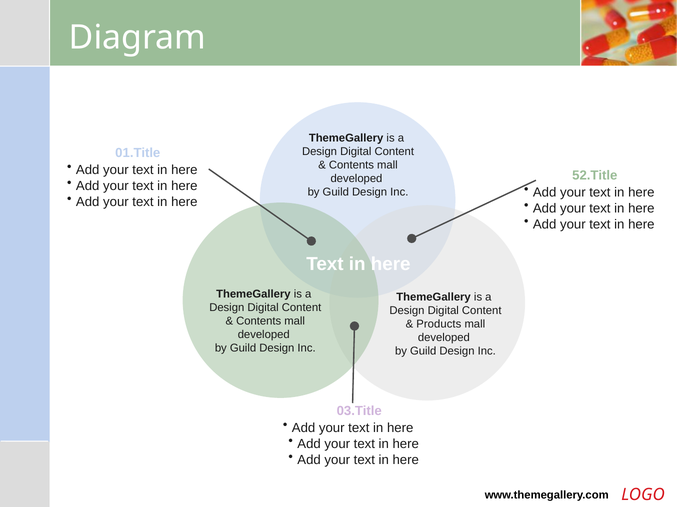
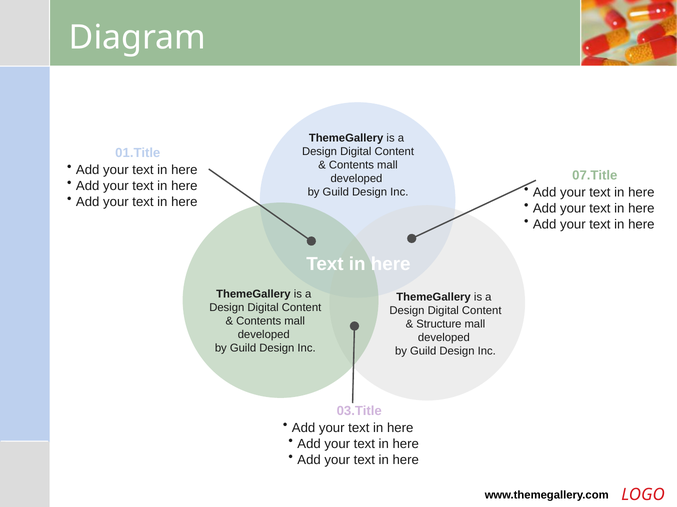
52.Title: 52.Title -> 07.Title (595, 176)
Products: Products -> Structure (439, 324)
